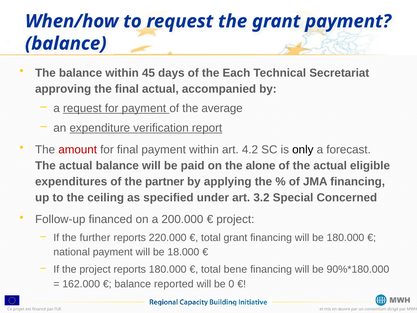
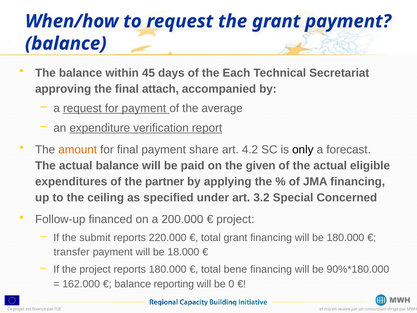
final actual: actual -> attach (160, 89)
amount colour: red -> orange (78, 150)
payment within: within -> share (204, 150)
alone: alone -> given (261, 166)
further: further -> submit (95, 237)
national: national -> transfer (72, 252)
reported: reported -> reporting (174, 284)
